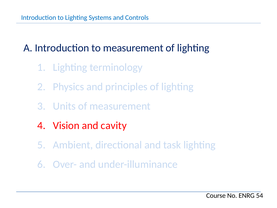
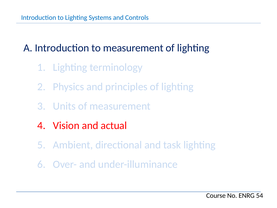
cavity: cavity -> actual (114, 125)
